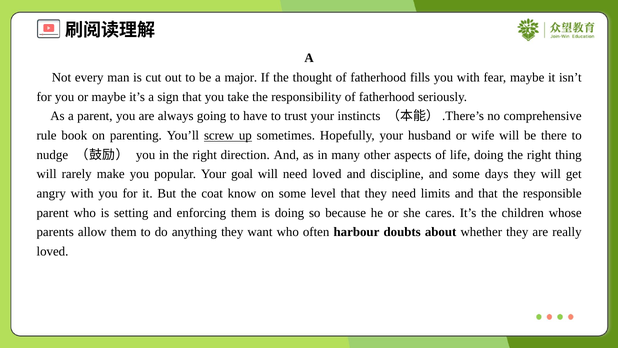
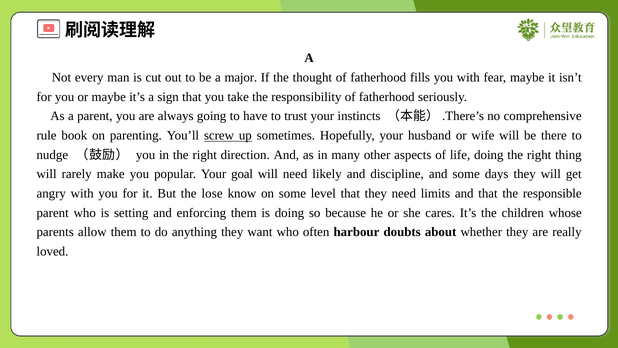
need loved: loved -> likely (327, 174)
coat: coat -> lose (212, 193)
